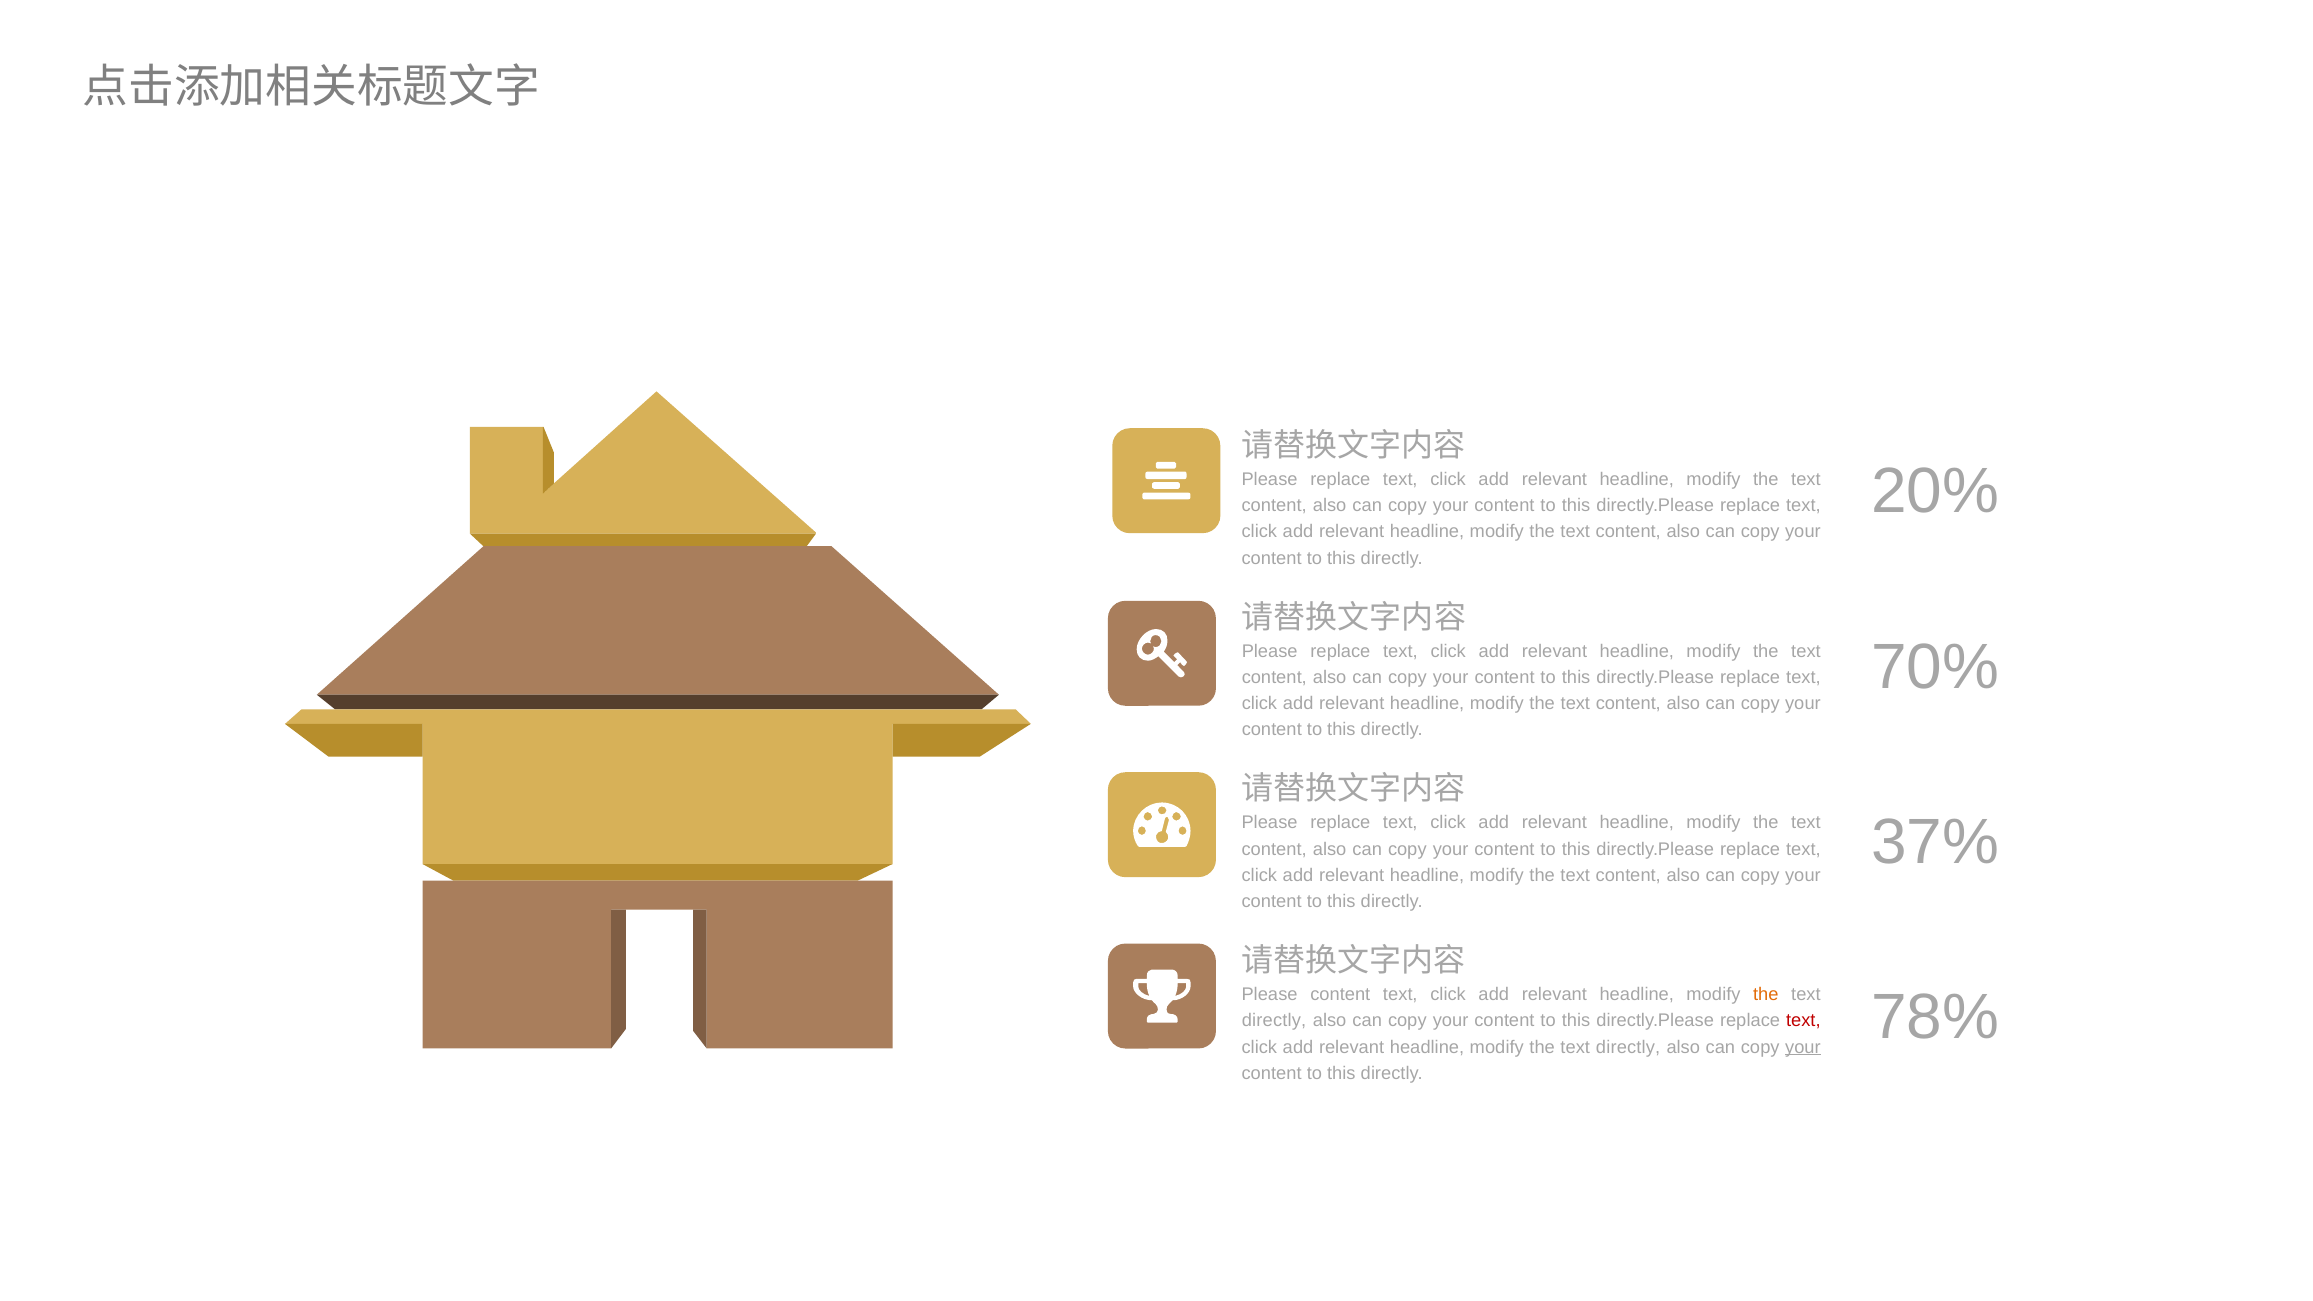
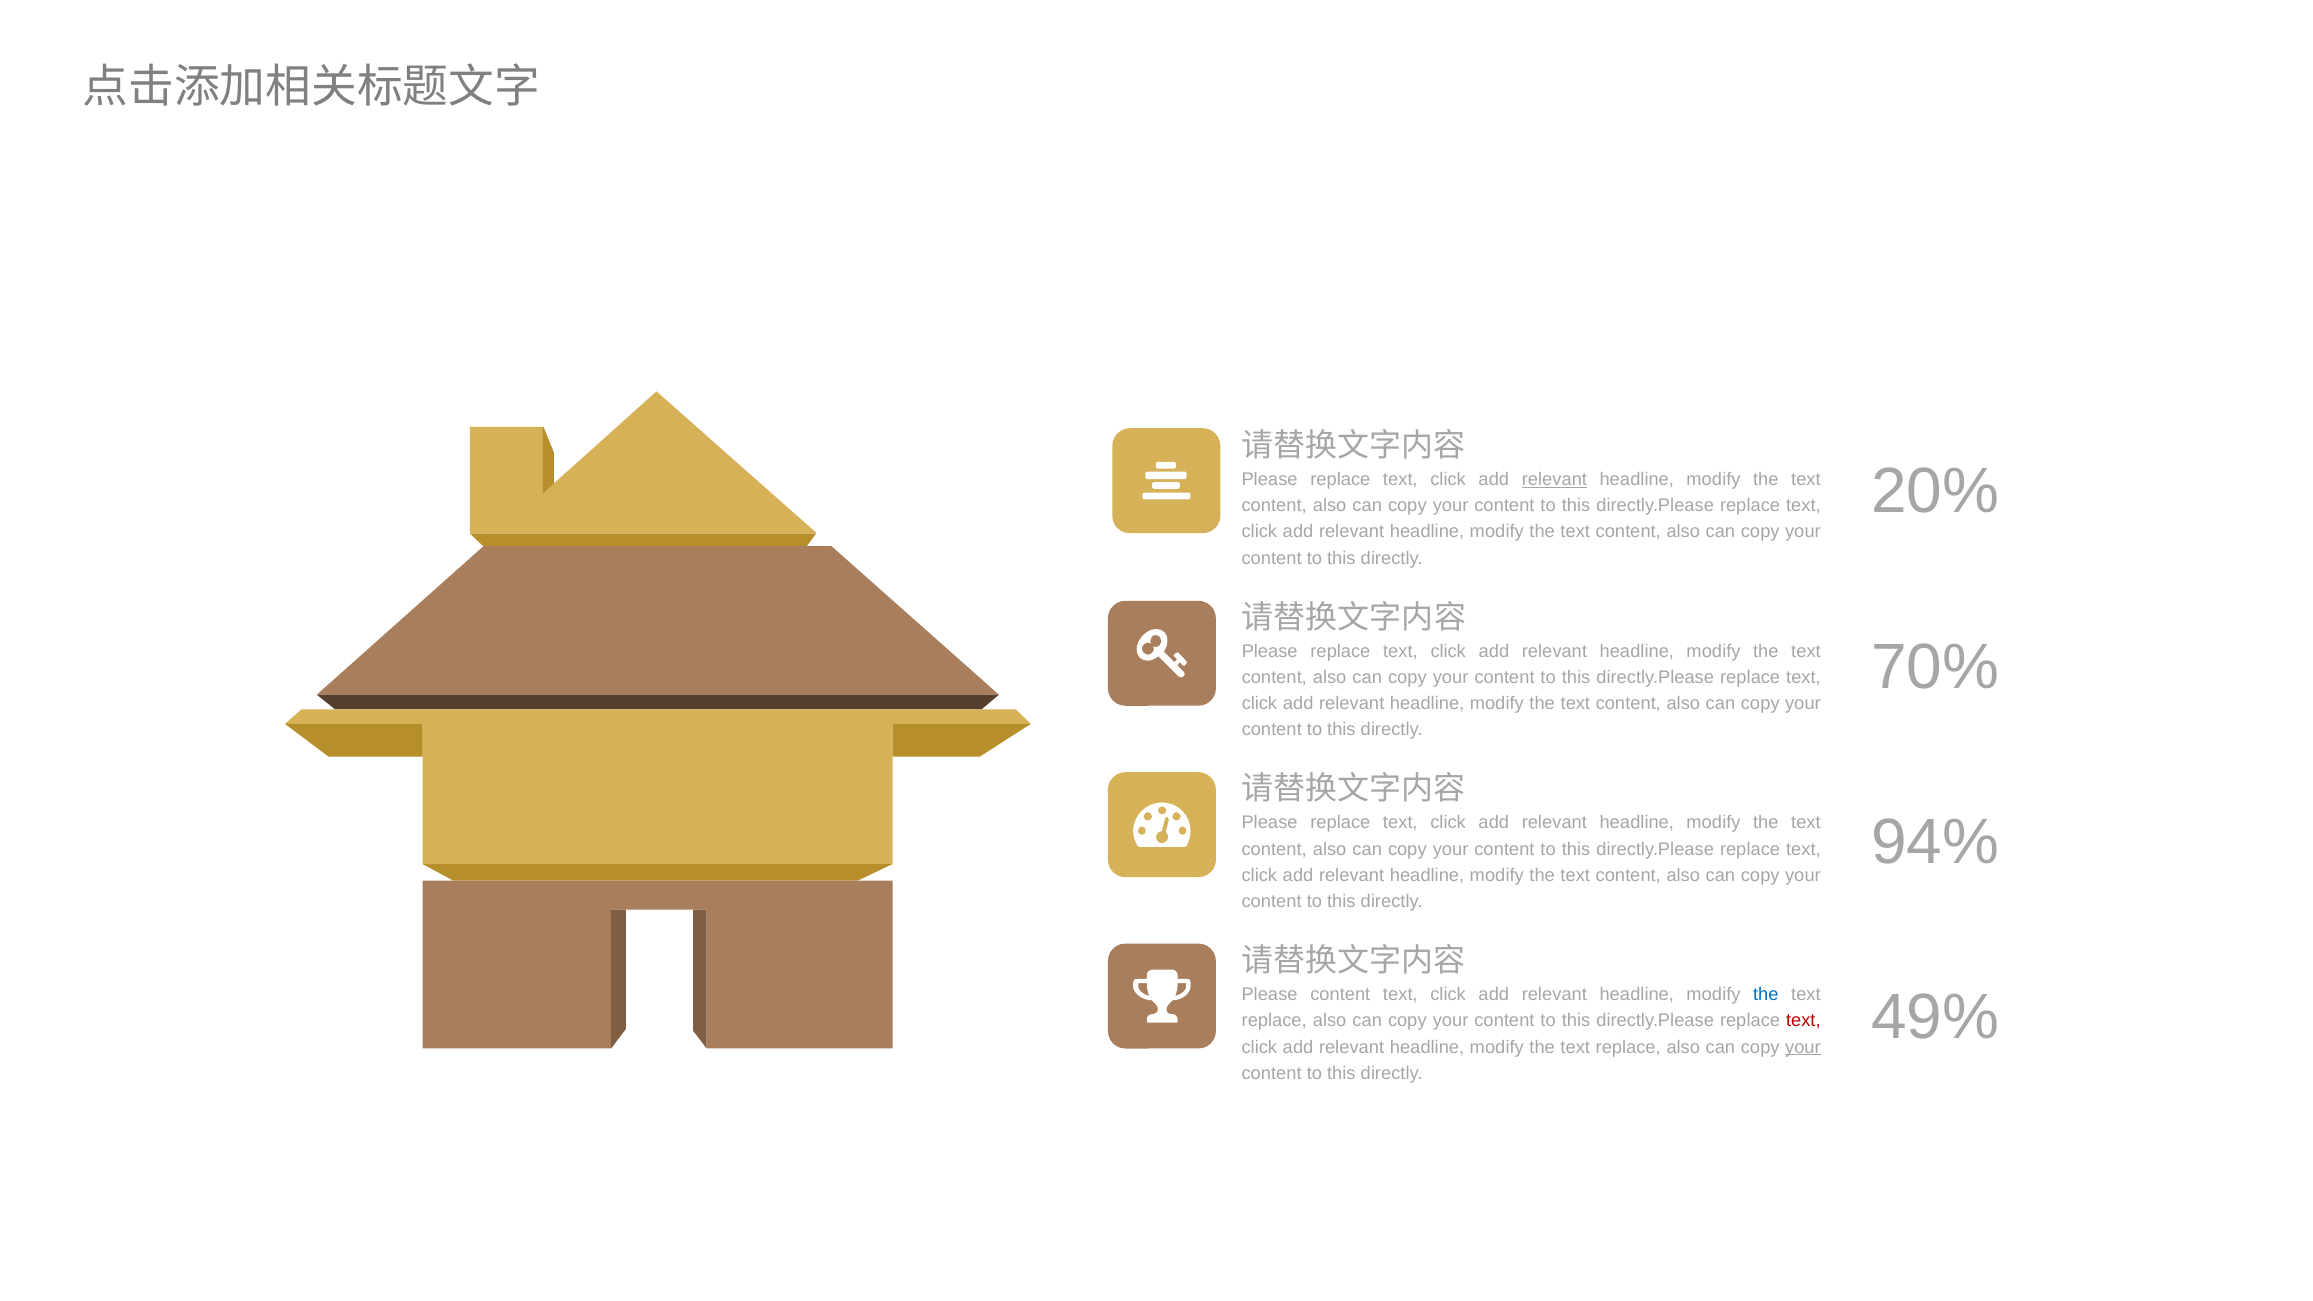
relevant underline: none -> present (1554, 479)
37%: 37% -> 94% (1935, 843)
the colour: orange -> blue (1766, 995)
78%: 78% -> 49% (1935, 1018)
directly: directly -> replace (1274, 1021)
directly: directly -> replace (1628, 1047)
